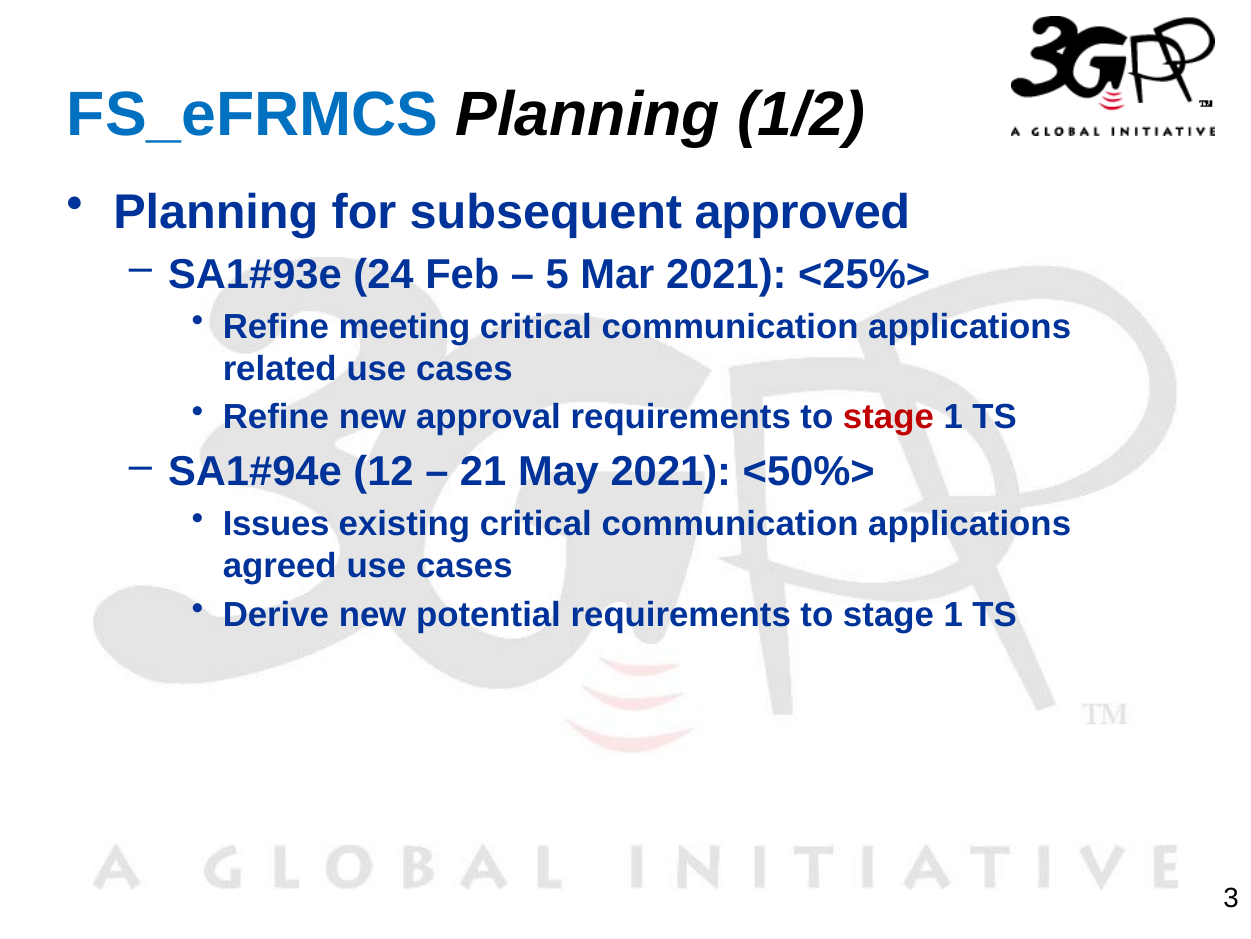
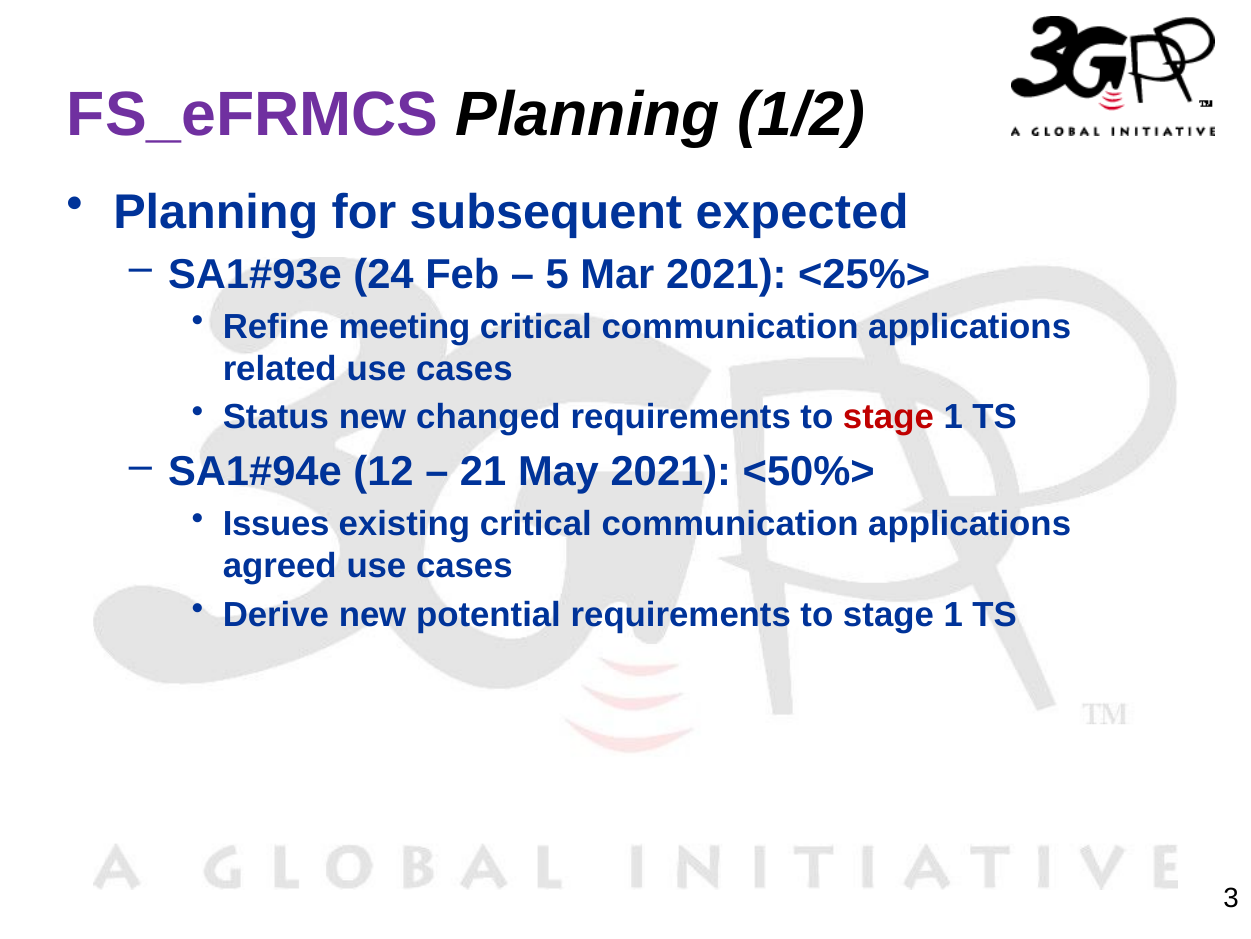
FS_eFRMCS colour: blue -> purple (253, 115)
approved: approved -> expected (802, 212)
Refine: Refine -> Status (276, 417)
approval: approval -> changed (488, 417)
